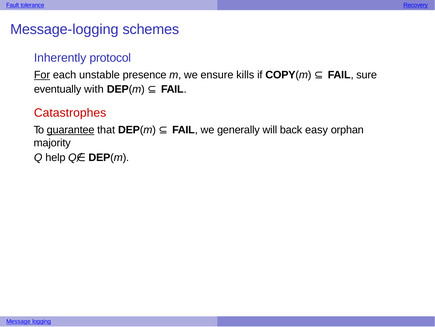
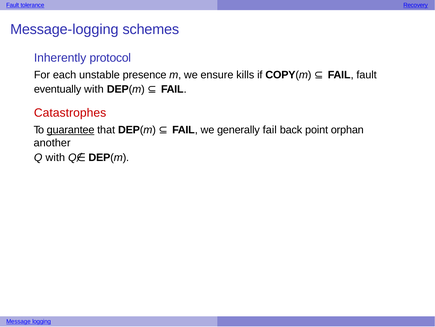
For underline: present -> none (42, 75)
FAIL sure: sure -> fault (367, 75)
generally will: will -> fail (270, 130)
easy: easy -> point (317, 130)
majority: majority -> another (52, 143)
Q help: help -> with (55, 157)
